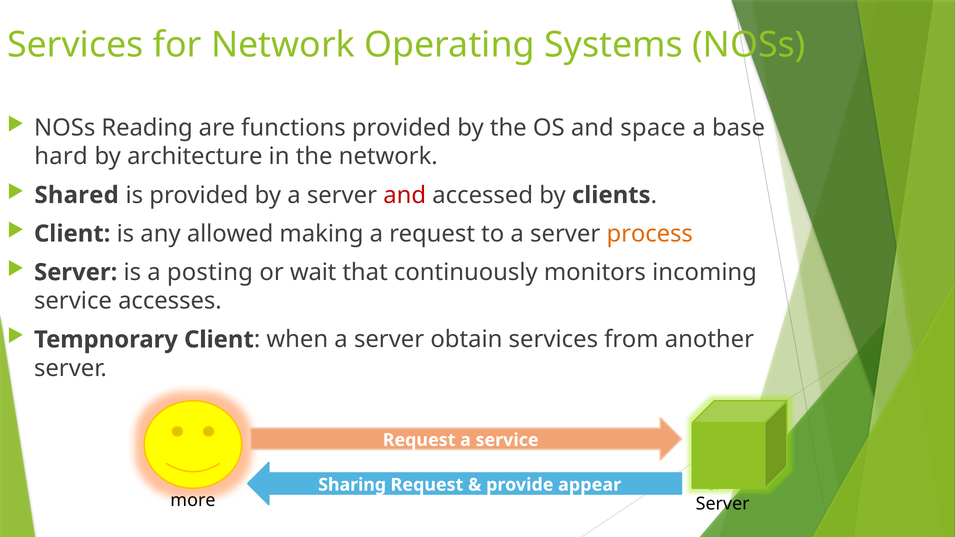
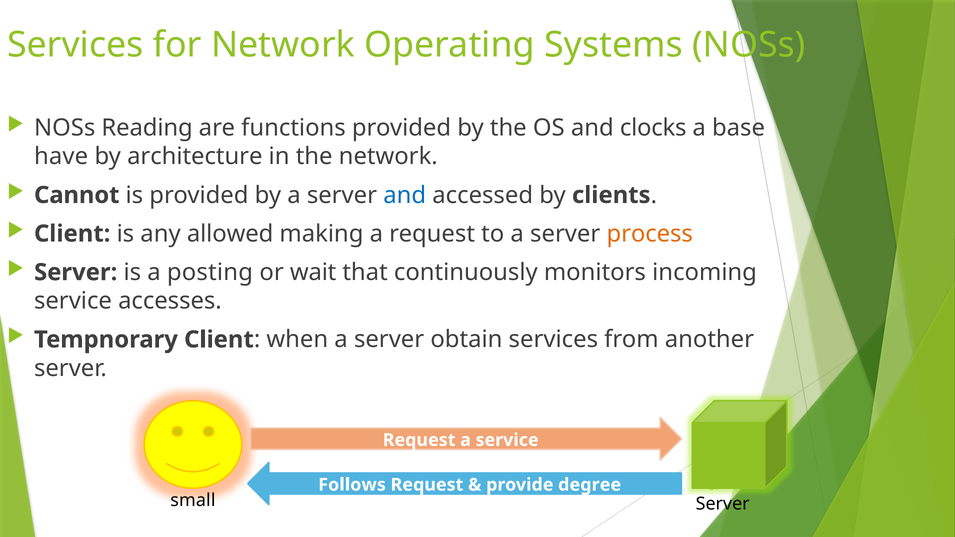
space: space -> clocks (653, 128)
hard: hard -> have (61, 157)
Shared: Shared -> Cannot (77, 195)
and colour: red -> blue (405, 195)
Sharing: Sharing -> Follows (352, 485)
appear: appear -> degree (590, 485)
more: more -> small (193, 501)
